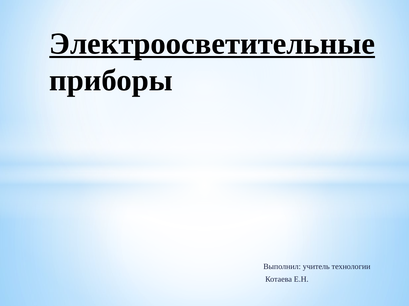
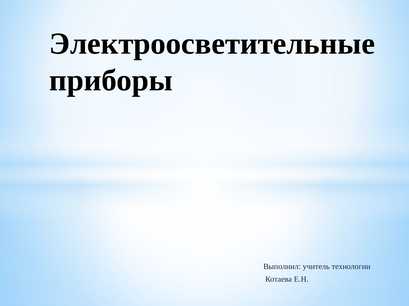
Электроосветительные underline: present -> none (212, 44)
